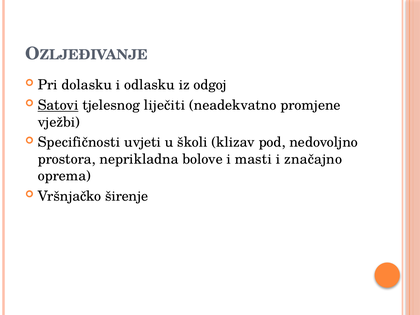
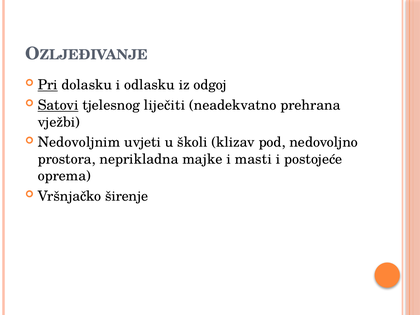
Pri underline: none -> present (48, 85)
promjene: promjene -> prehrana (310, 105)
Specifičnosti: Specifičnosti -> Nedovoljnim (79, 142)
bolove: bolove -> majke (202, 159)
značajno: značajno -> postojeće (313, 159)
